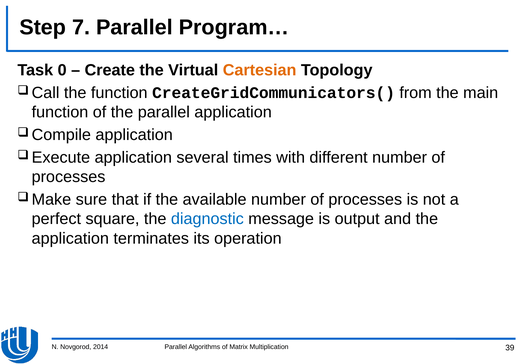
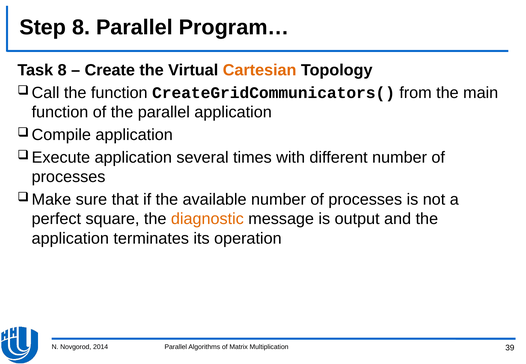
Step 7: 7 -> 8 (81, 27)
Task 0: 0 -> 8 (62, 70)
diagnostic colour: blue -> orange (207, 219)
